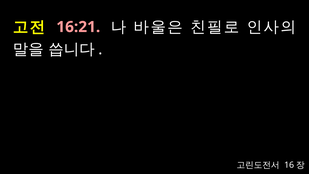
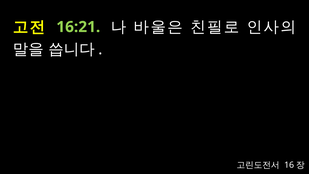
16:21 colour: pink -> light green (78, 27)
